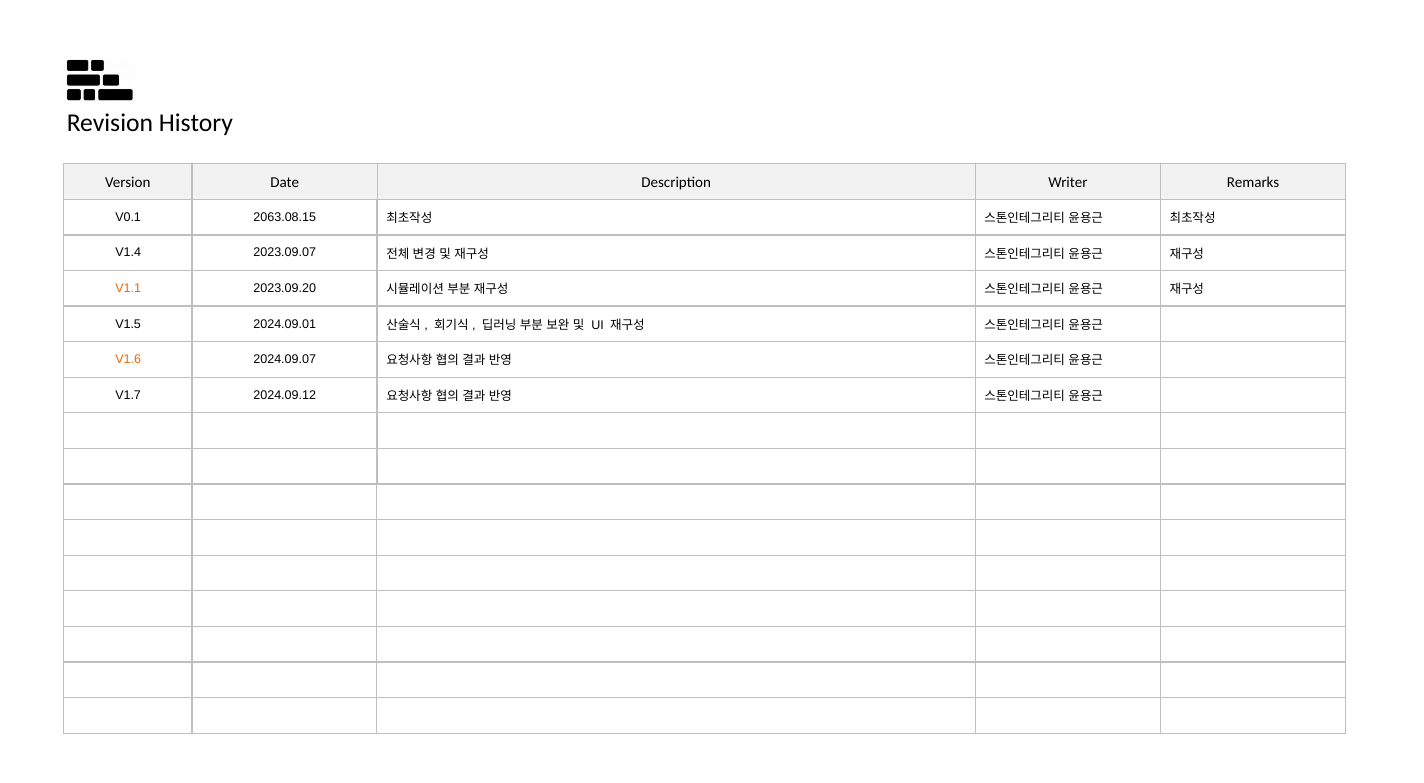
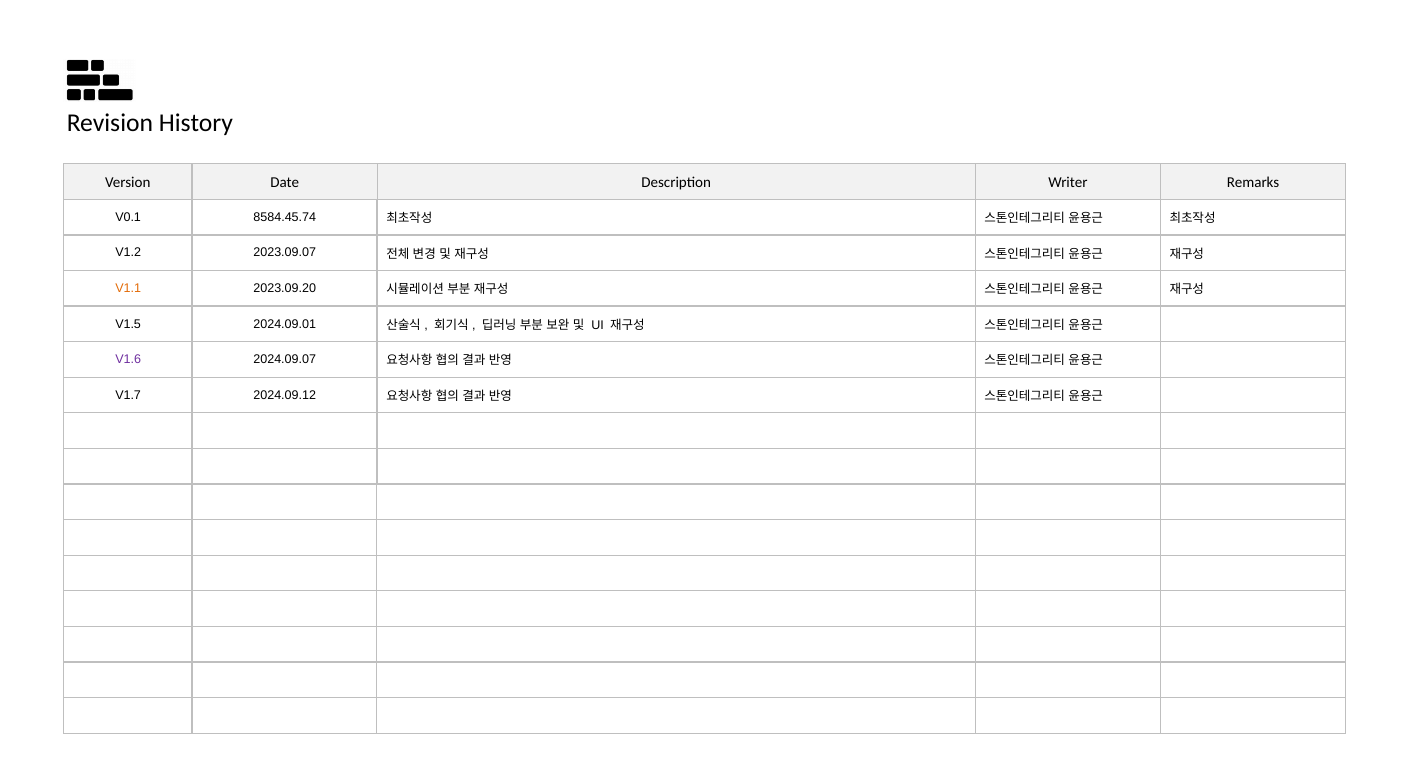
2063.08.15: 2063.08.15 -> 8584.45.74 (285, 217)
V1.4: V1.4 -> V1.2 (128, 253)
V1.6 colour: orange -> purple (128, 360)
